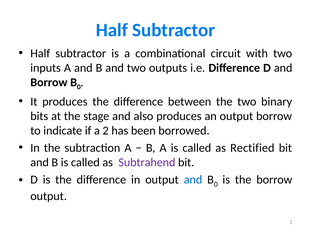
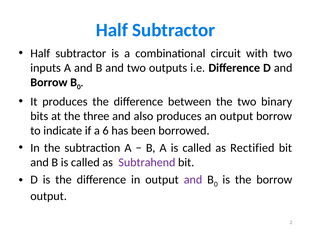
stage: stage -> three (96, 116)
a 2: 2 -> 6 (106, 131)
and colour: blue -> purple (193, 180)
